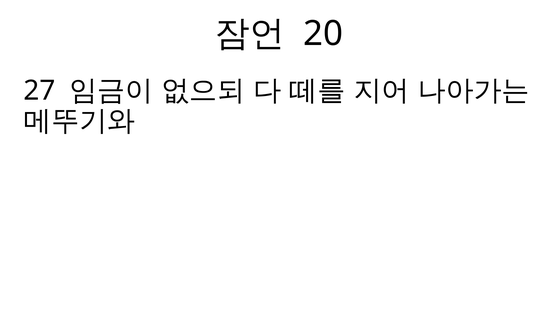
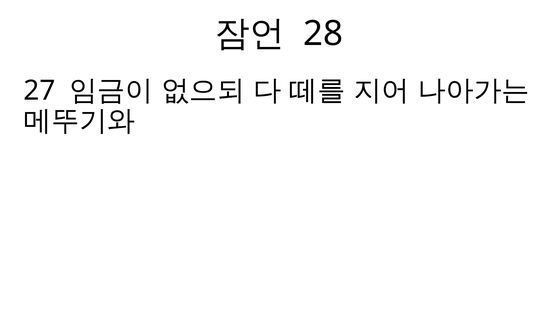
20: 20 -> 28 (323, 34)
